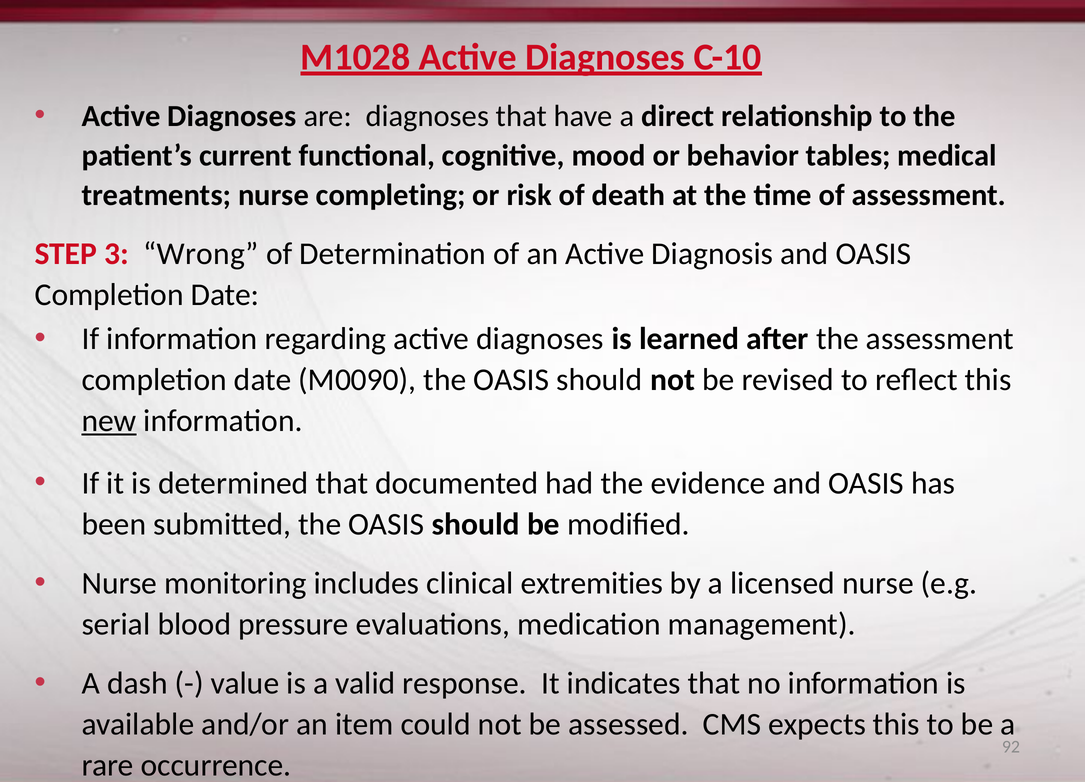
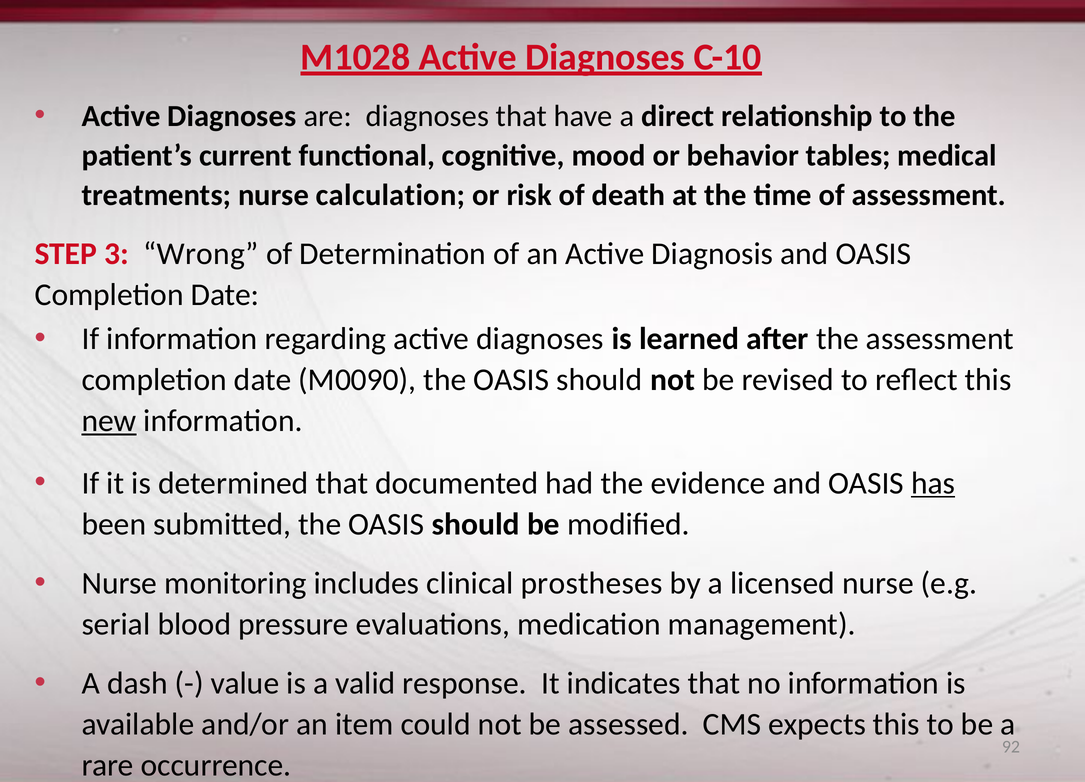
completing: completing -> calculation (391, 195)
has underline: none -> present (933, 483)
extremities: extremities -> prostheses (592, 583)
